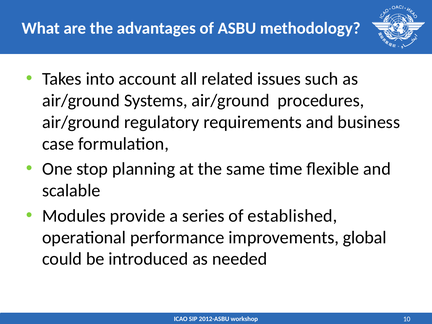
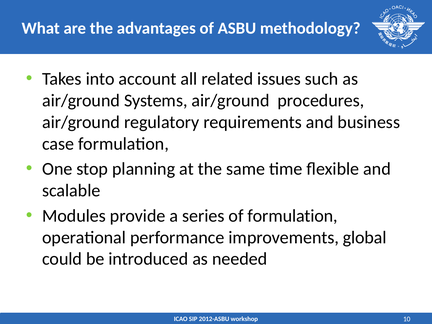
of established: established -> formulation (293, 216)
